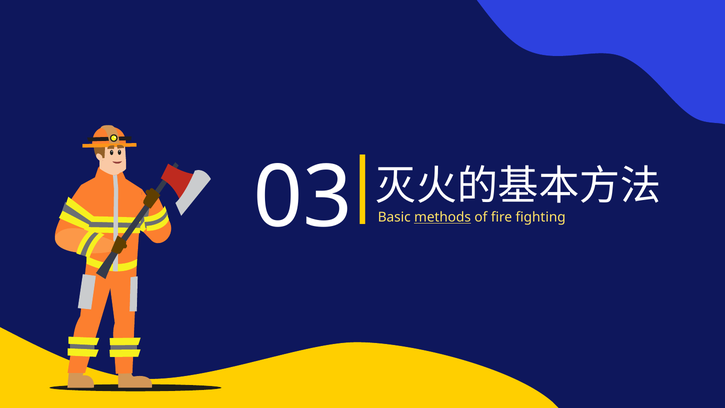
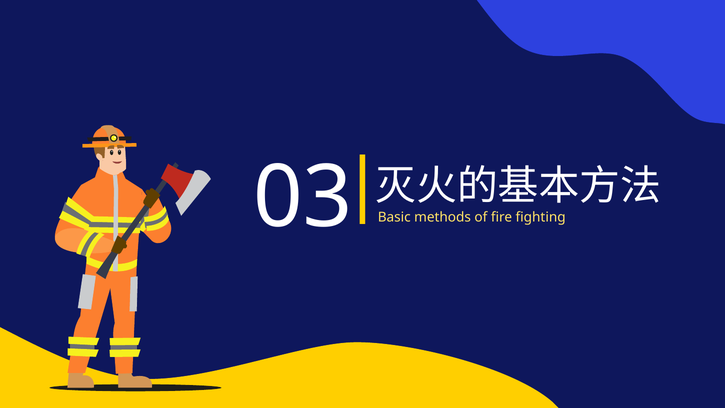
methods underline: present -> none (443, 217)
